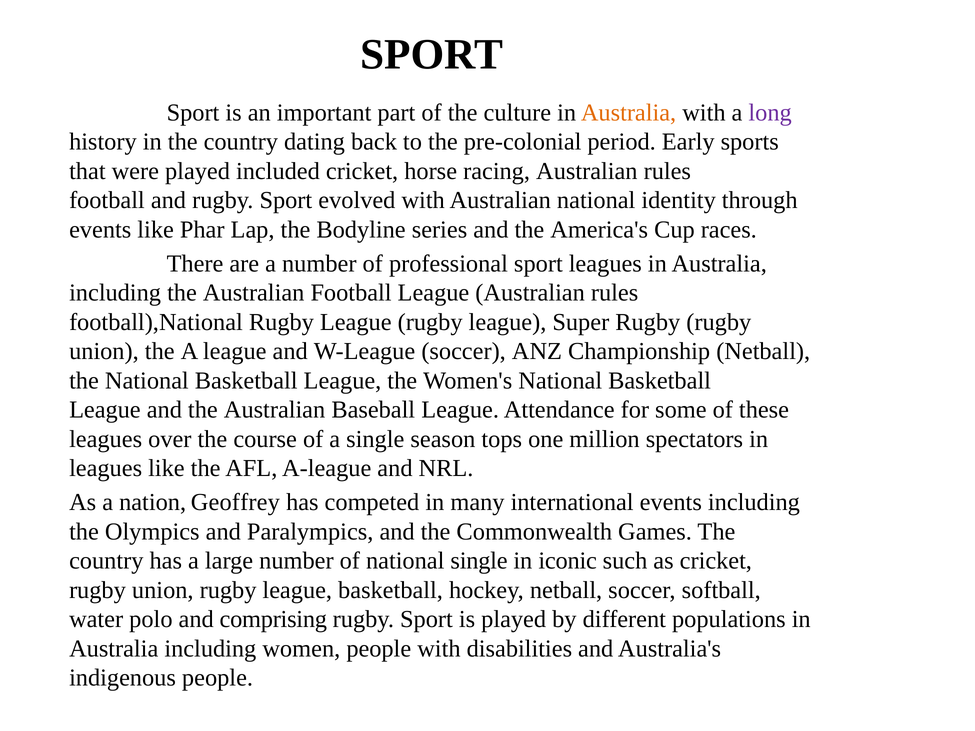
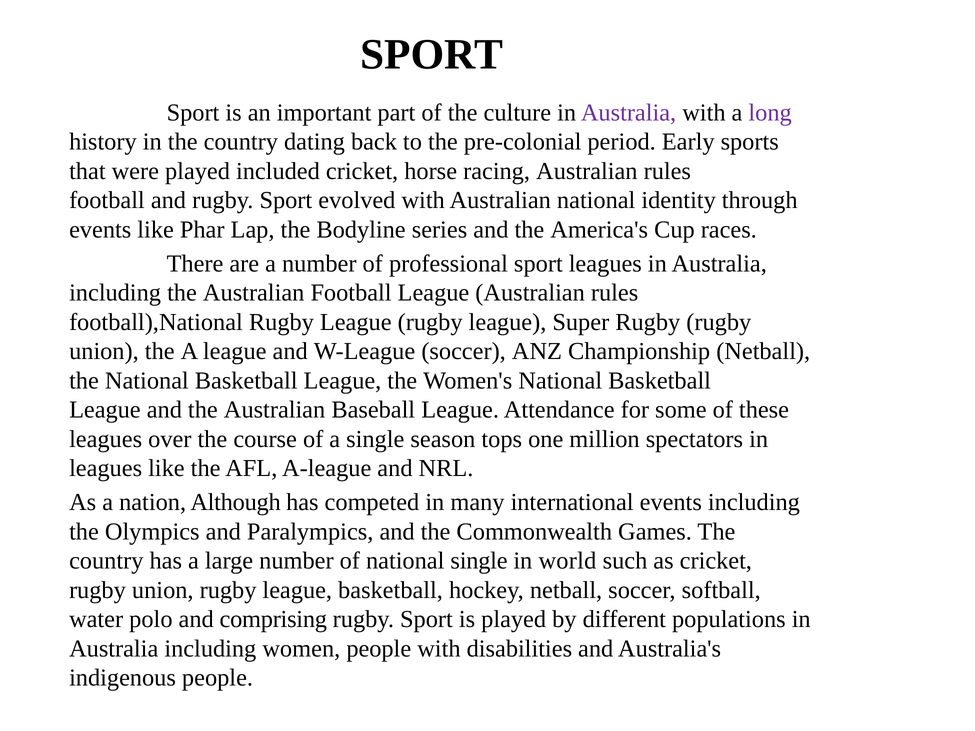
Australia colour: orange -> purple (629, 113)
Geoffrey: Geoffrey -> Although (236, 503)
iconic: iconic -> world (567, 561)
